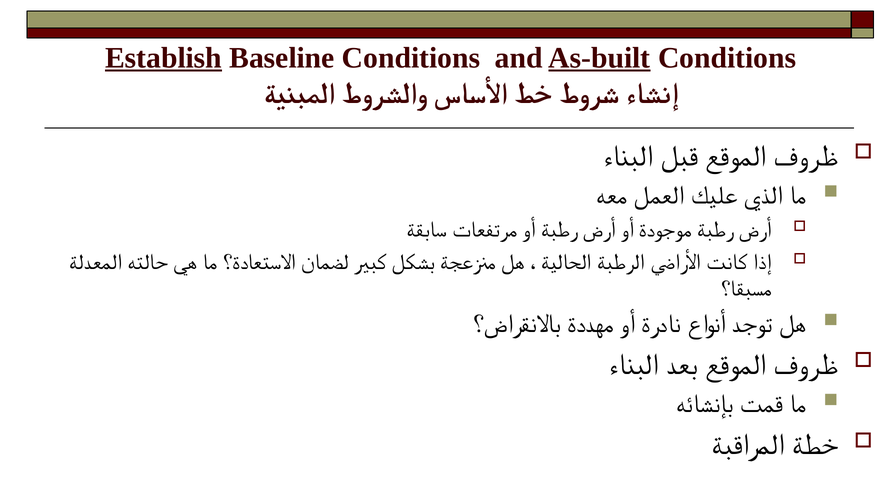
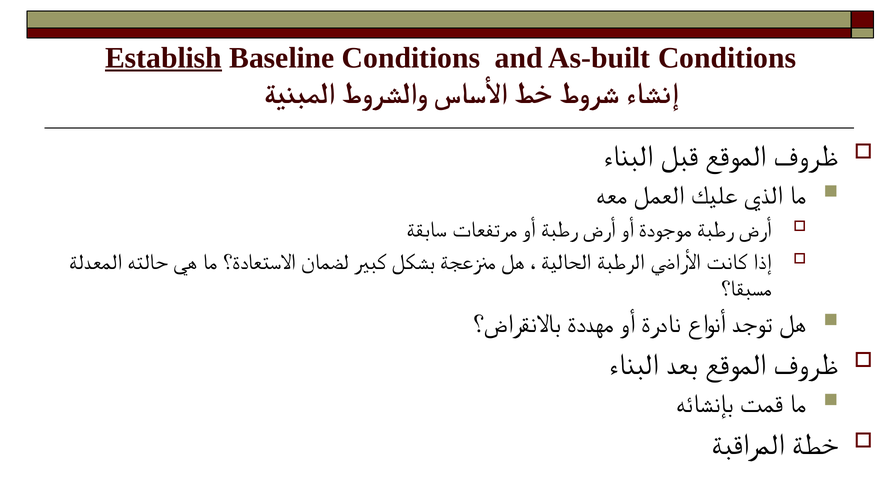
As-built underline: present -> none (599, 58)
